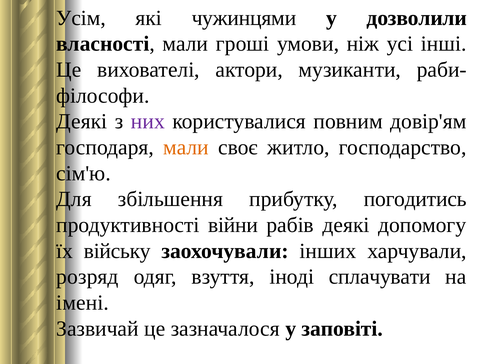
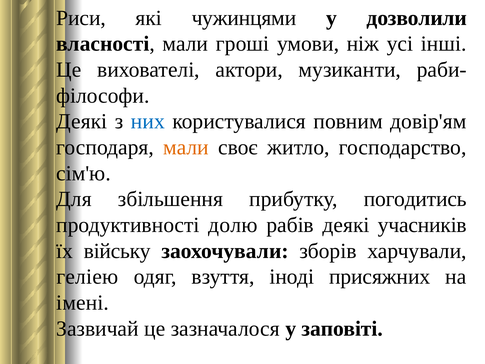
Усім: Усім -> Риси (81, 18)
них colour: purple -> blue (148, 121)
війни: війни -> долю (233, 225)
допомогу: допомогу -> учасників (422, 225)
інших: інших -> зборів (328, 251)
розряд: розряд -> геліею (87, 277)
сплачувати: сплачувати -> присяжних (380, 277)
